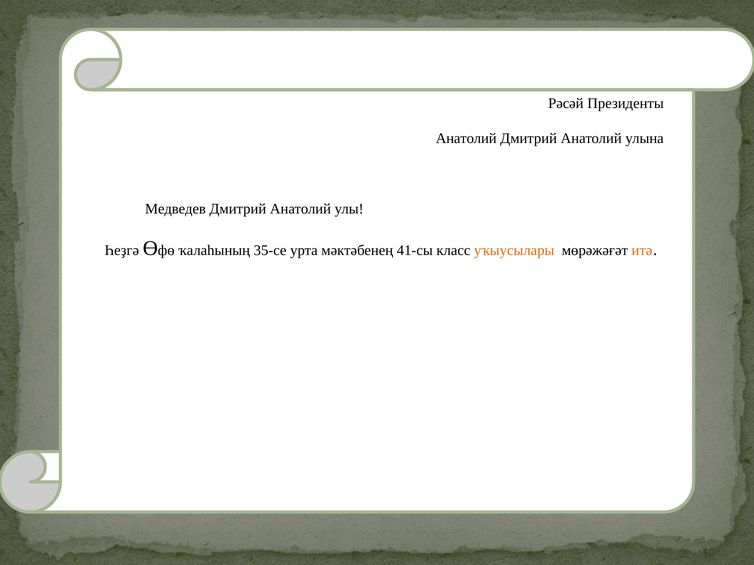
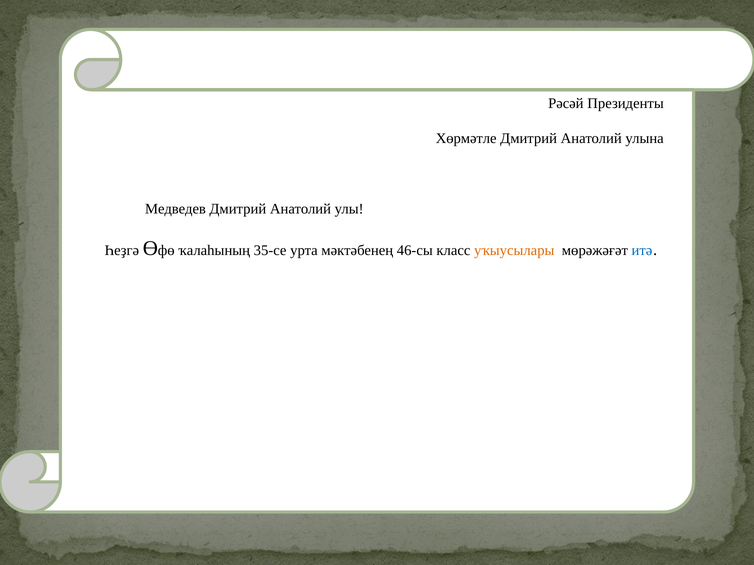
Анатолий: Анатолий -> Хөрмәтле (466, 139)
41-сы: 41-сы -> 46-сы (415, 250)
итә colour: orange -> blue (642, 250)
